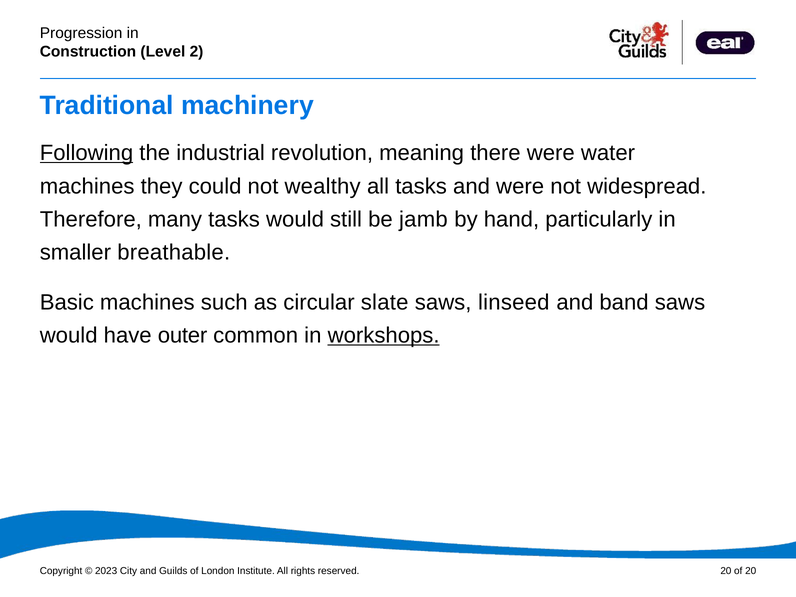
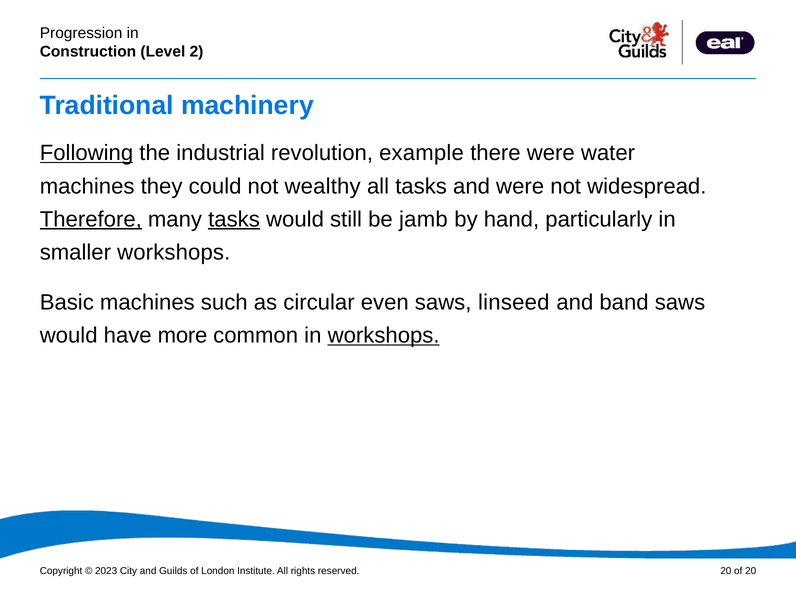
meaning: meaning -> example (421, 153)
Therefore underline: none -> present (91, 219)
tasks underline: none -> present (234, 219)
smaller breathable: breathable -> workshops (174, 253)
slate: slate -> even (385, 302)
outer: outer -> more (183, 335)
